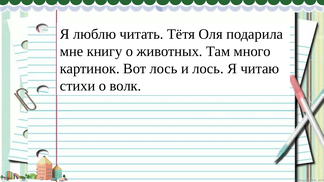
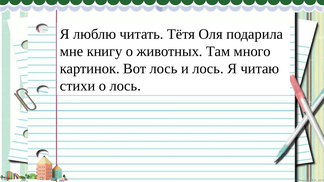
о волк: волк -> лось (125, 86)
